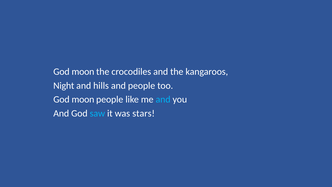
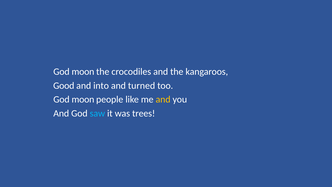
Night: Night -> Good (64, 85)
hills: hills -> into (101, 85)
and people: people -> turned (142, 85)
and colour: light blue -> yellow (163, 99)
stars: stars -> trees (144, 113)
